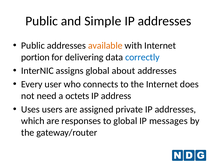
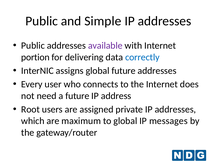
available colour: orange -> purple (105, 46)
global about: about -> future (124, 71)
a octets: octets -> future (77, 96)
Uses: Uses -> Root (30, 109)
responses: responses -> maximum (81, 121)
